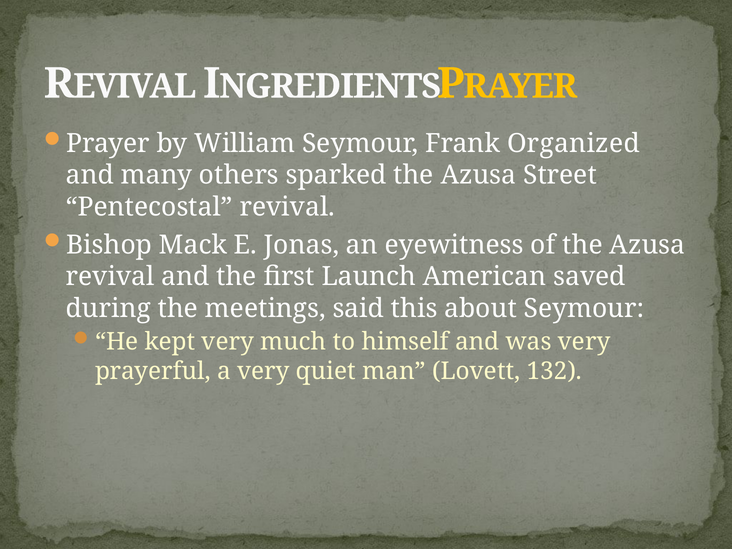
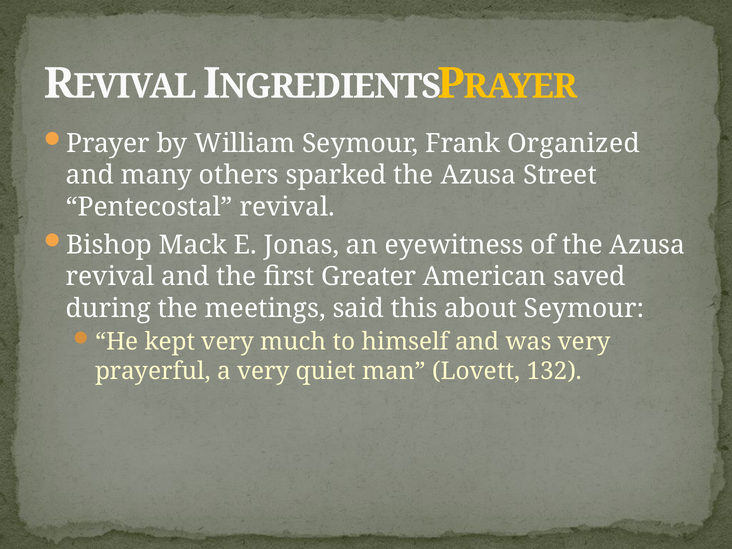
Launch: Launch -> Greater (369, 277)
